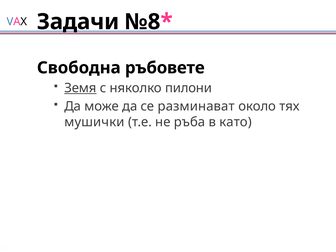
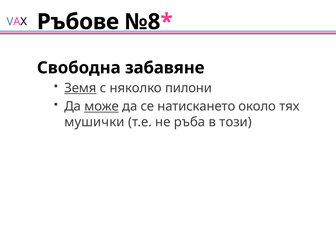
Задачи: Задачи -> Ръбове (78, 22)
ръбовете: ръбовете -> забавяне (165, 68)
може underline: none -> present (102, 106)
разминават: разминават -> натискането (196, 106)
като: като -> този (236, 122)
